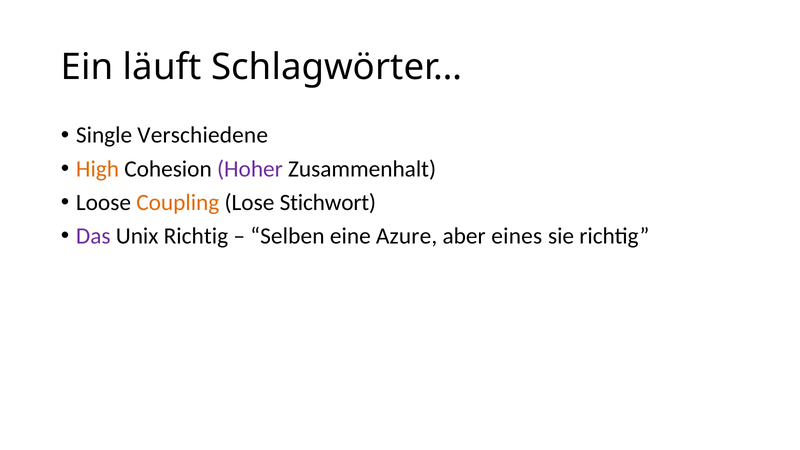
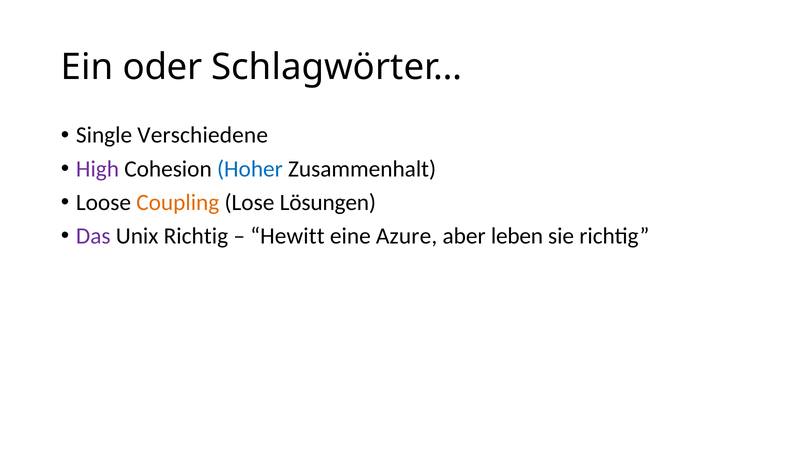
läuft: läuft -> oder (163, 67)
High colour: orange -> purple (98, 169)
Hoher colour: purple -> blue (250, 169)
Stichwort: Stichwort -> Lösungen (328, 202)
Selben: Selben -> Hewitt (287, 236)
eines: eines -> leben (517, 236)
